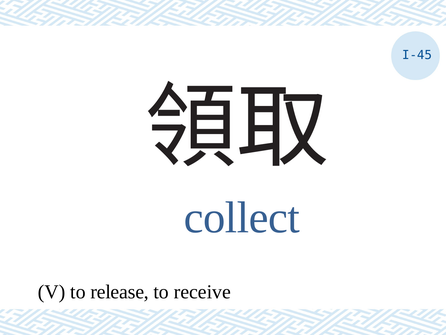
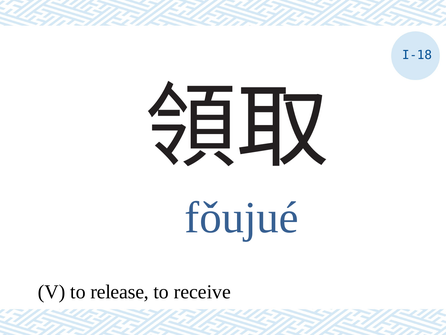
I-45: I-45 -> I-18 (417, 55)
collect: collect -> fǒujué (242, 217)
